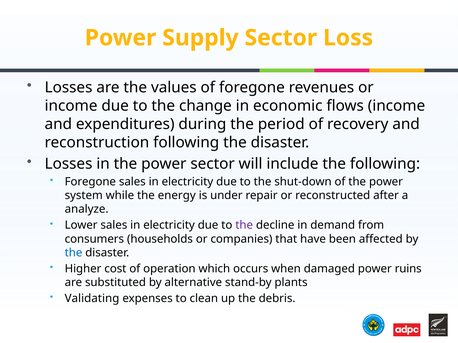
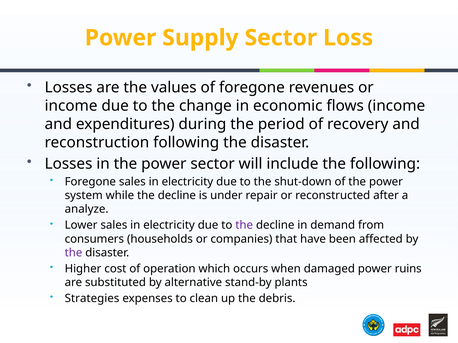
while the energy: energy -> decline (177, 196)
the colour: blue -> purple (74, 253)
Validating: Validating -> Strategies (92, 299)
